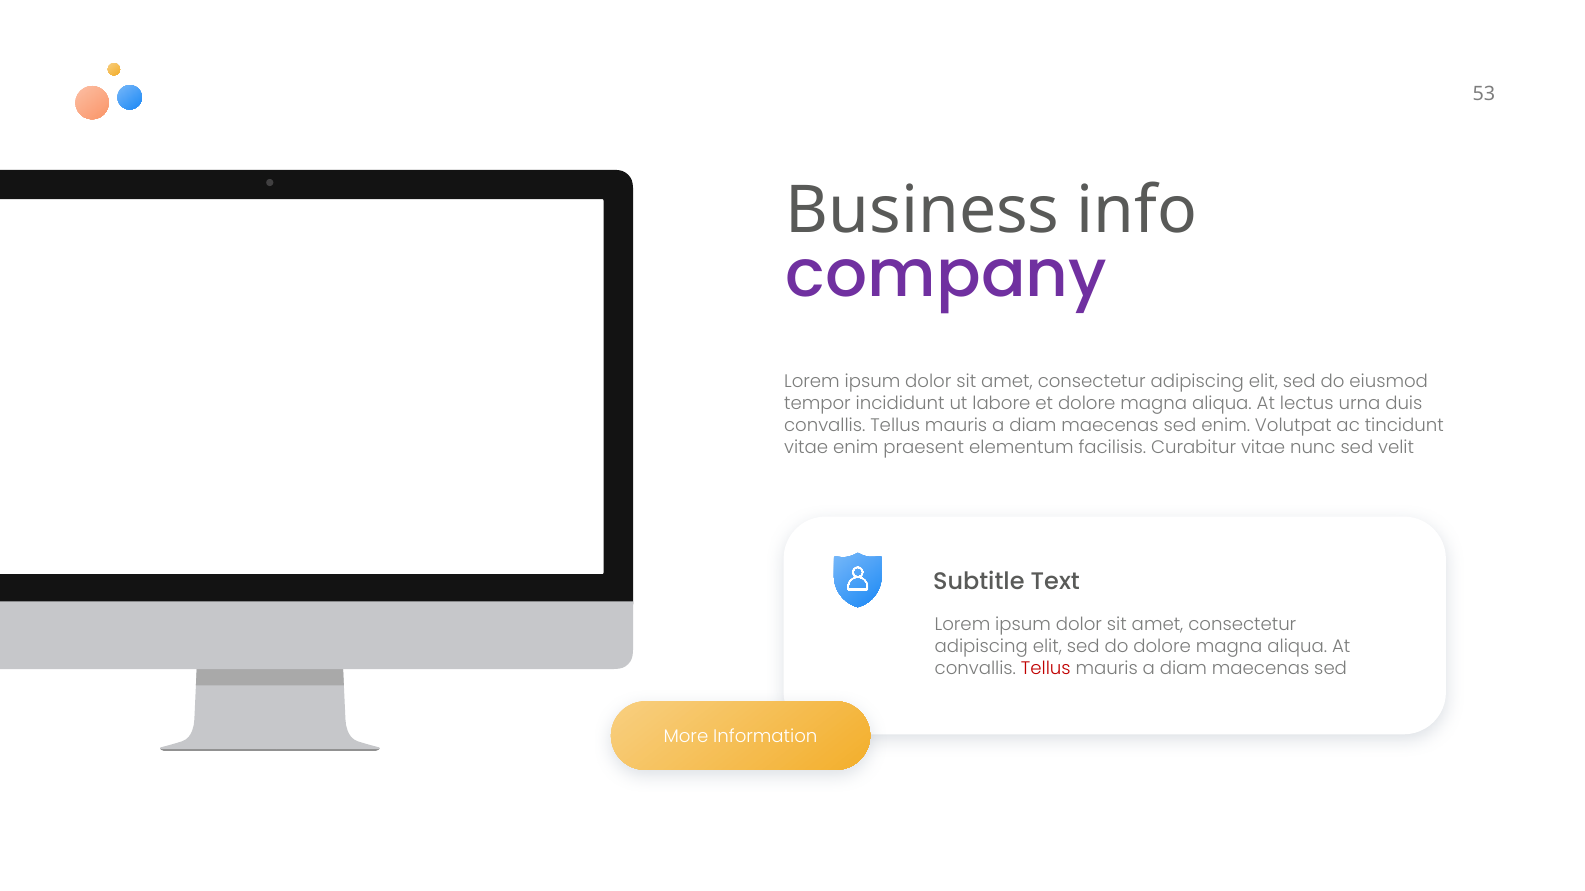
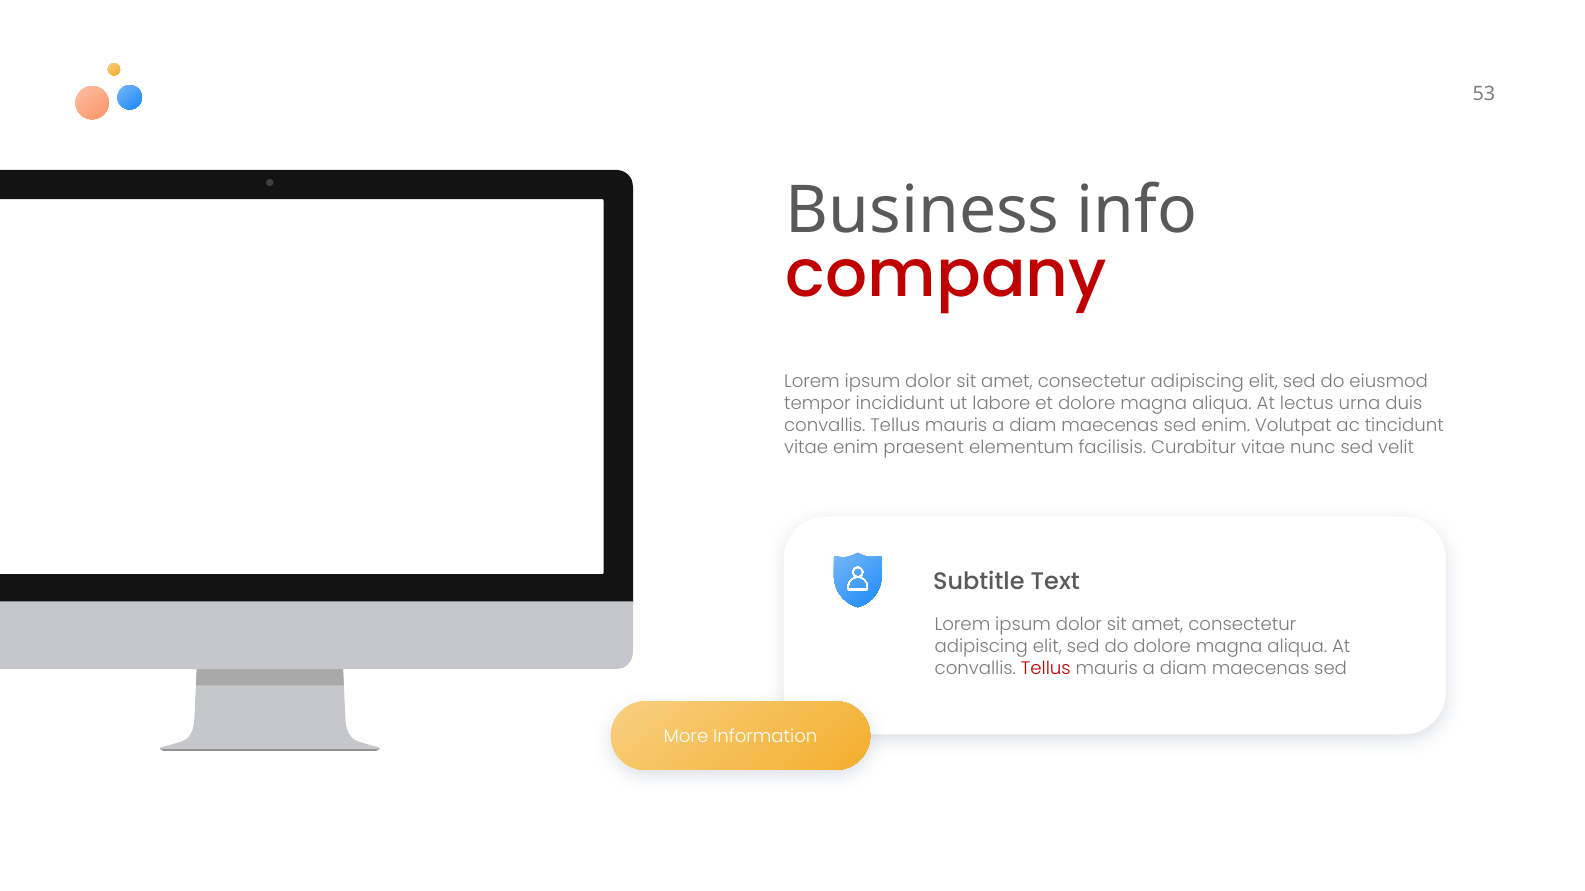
company colour: purple -> red (946, 275)
